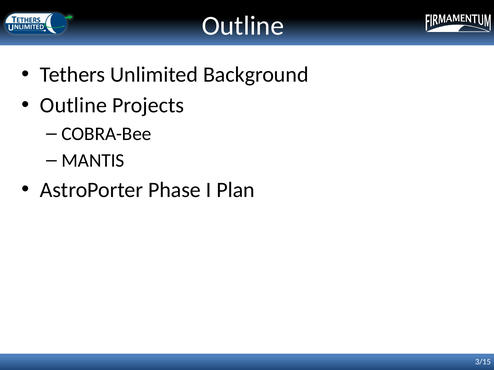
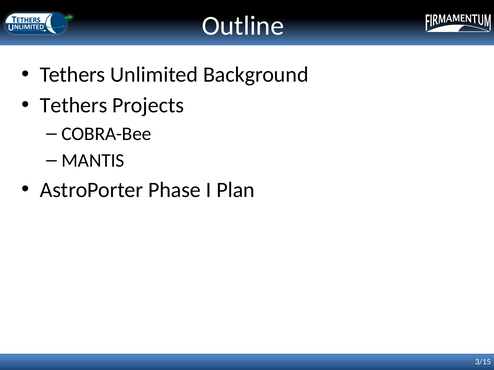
Outline: Outline -> Tethers (74, 106)
